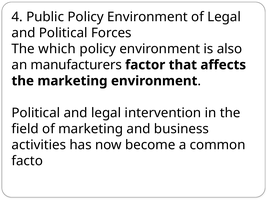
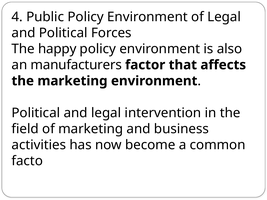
which: which -> happy (57, 49)
